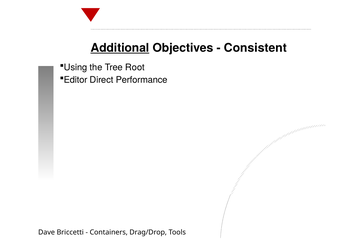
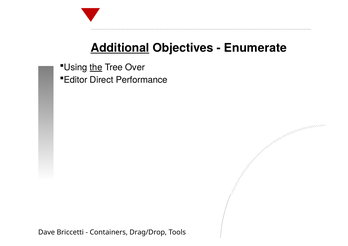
Consistent: Consistent -> Enumerate (255, 48)
the underline: none -> present (96, 67)
Root: Root -> Over (135, 67)
